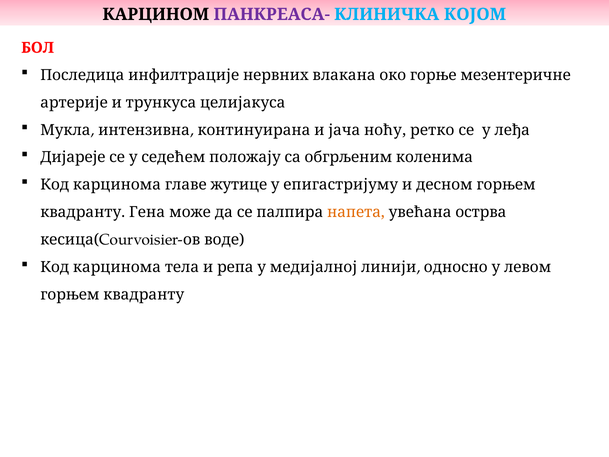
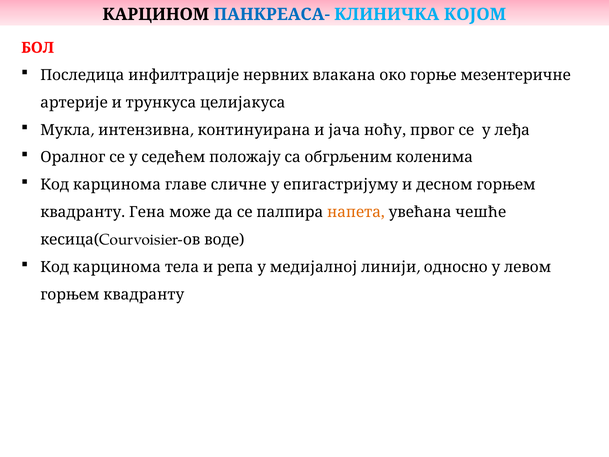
ПАНКРЕАСА- colour: purple -> blue (272, 14)
ретко: ретко -> првог (432, 130)
Дијареје: Дијареје -> Оралног (73, 157)
жутице: жутице -> сличне (239, 185)
острва: острва -> чешће (481, 212)
